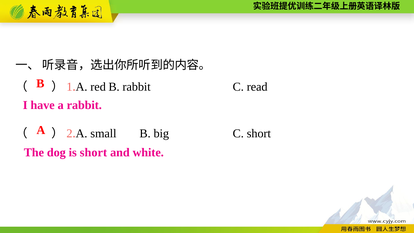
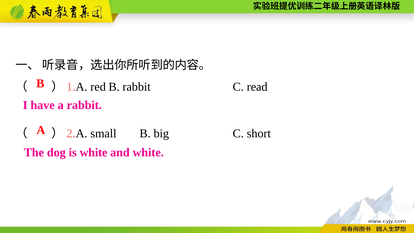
is short: short -> white (94, 152)
